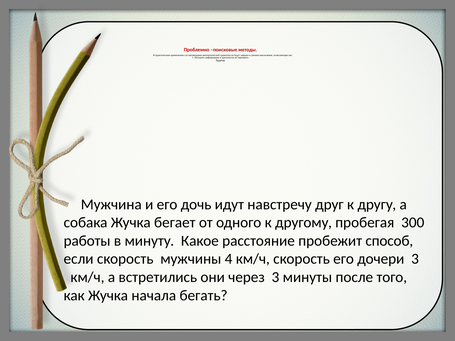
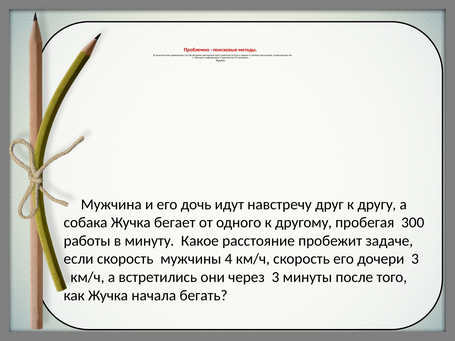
способ: способ -> задаче (389, 241)
